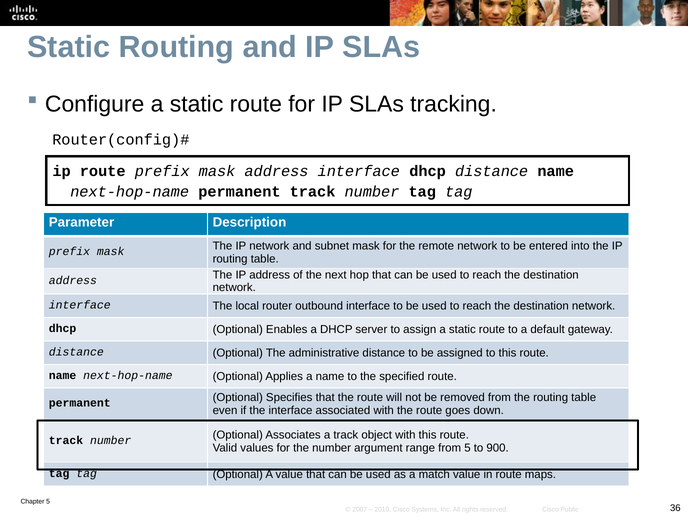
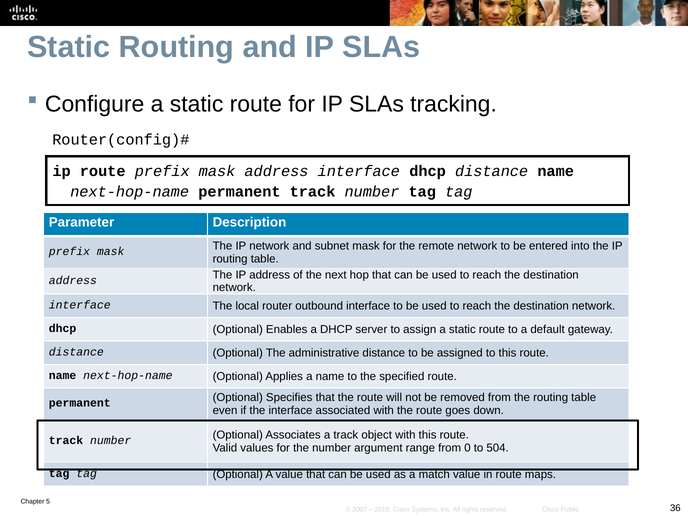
from 5: 5 -> 0 (467, 448)
900: 900 -> 504 (498, 448)
